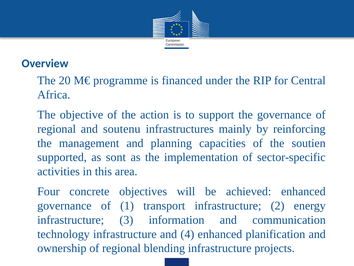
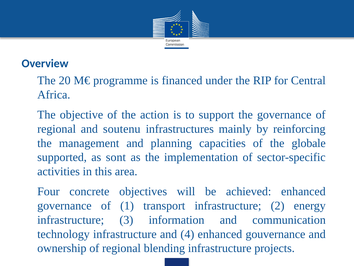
soutien: soutien -> globale (309, 143)
planification: planification -> gouvernance (275, 234)
